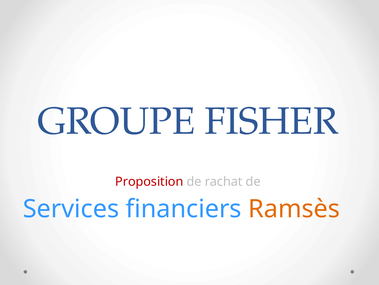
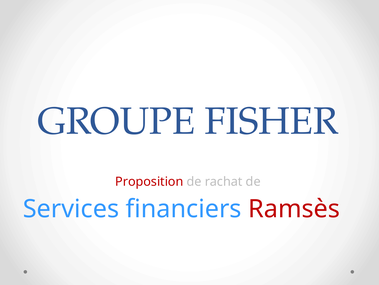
Ramsès colour: orange -> red (294, 209)
